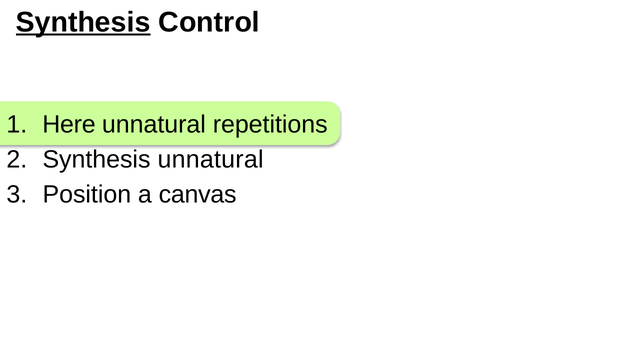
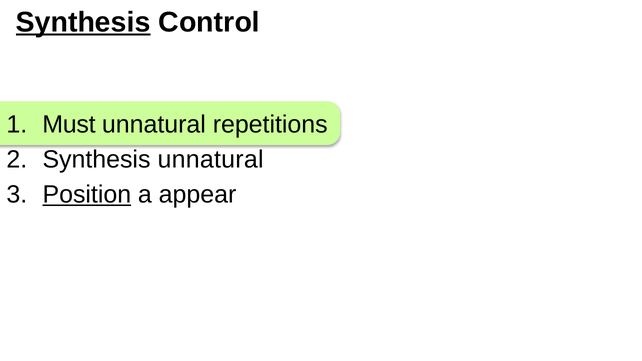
Here: Here -> Must (69, 125)
Position underline: none -> present (87, 195)
canvas: canvas -> appear (198, 195)
